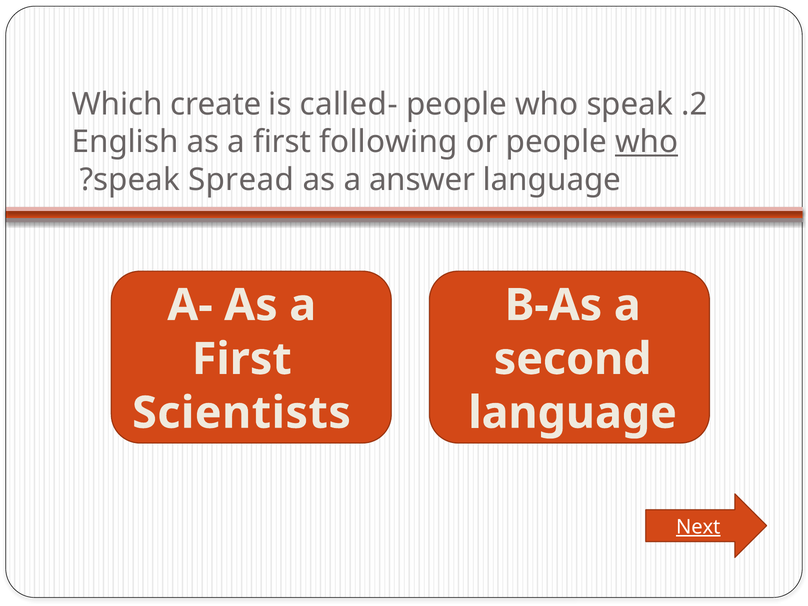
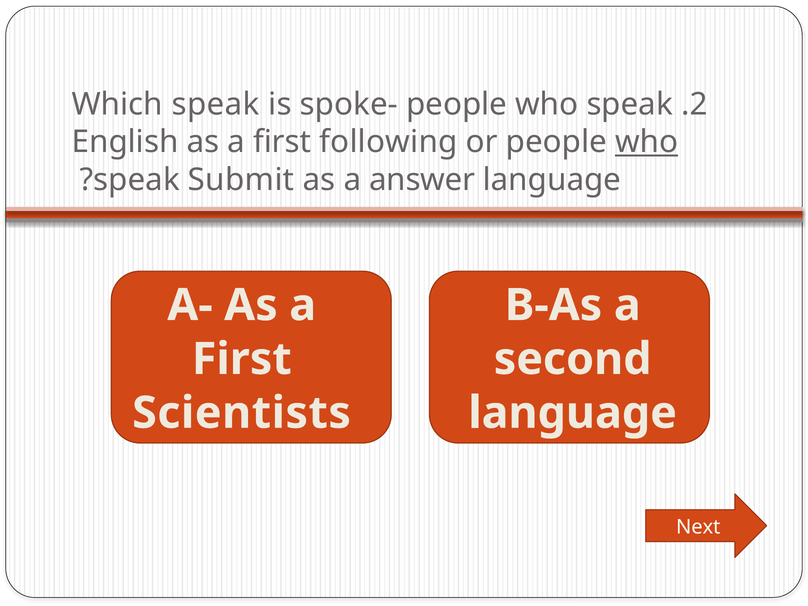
Which create: create -> speak (216, 104)
called-: called- -> spoke- (349, 104)
Spread: Spread -> Submit (241, 180)
Next underline: present -> none (698, 527)
